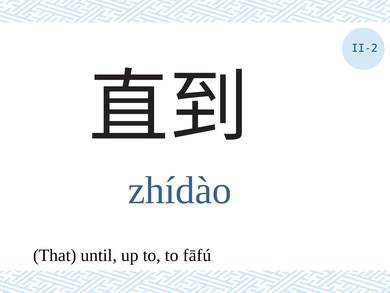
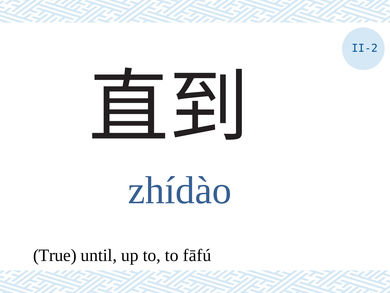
That: That -> True (55, 255)
